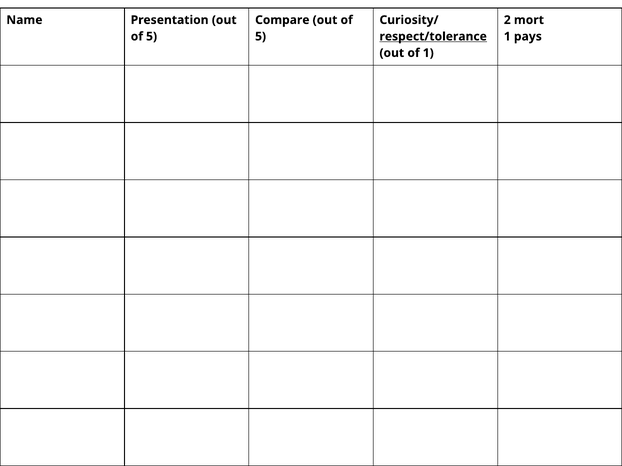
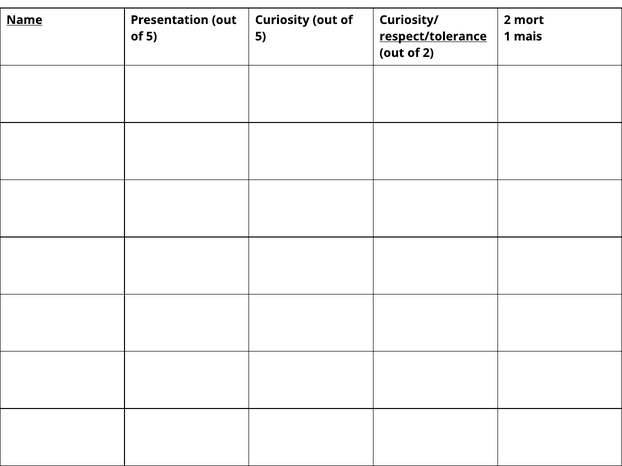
Name underline: none -> present (24, 20)
Compare: Compare -> Curiosity (282, 20)
pays: pays -> mais (528, 36)
of 1: 1 -> 2 (428, 53)
